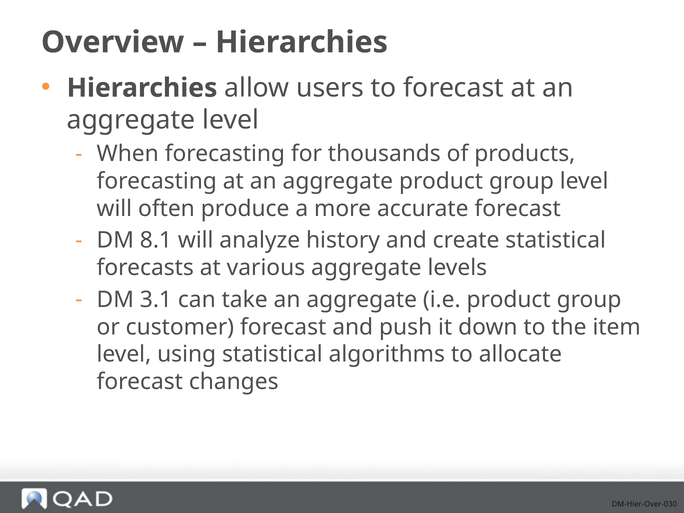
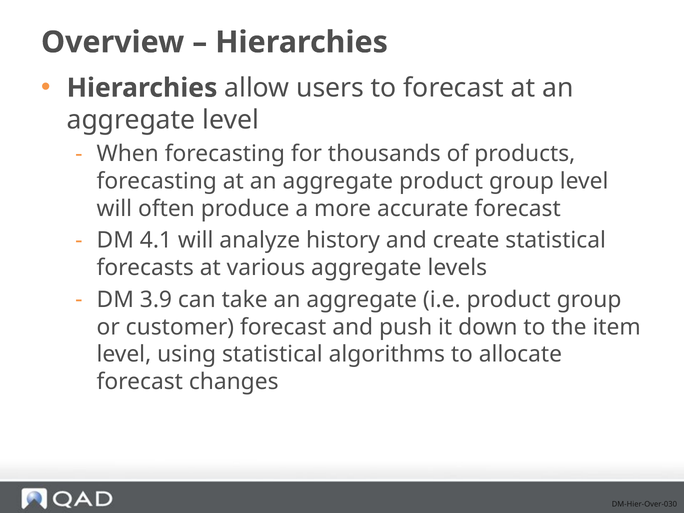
8.1: 8.1 -> 4.1 (156, 240)
3.1: 3.1 -> 3.9 (156, 300)
